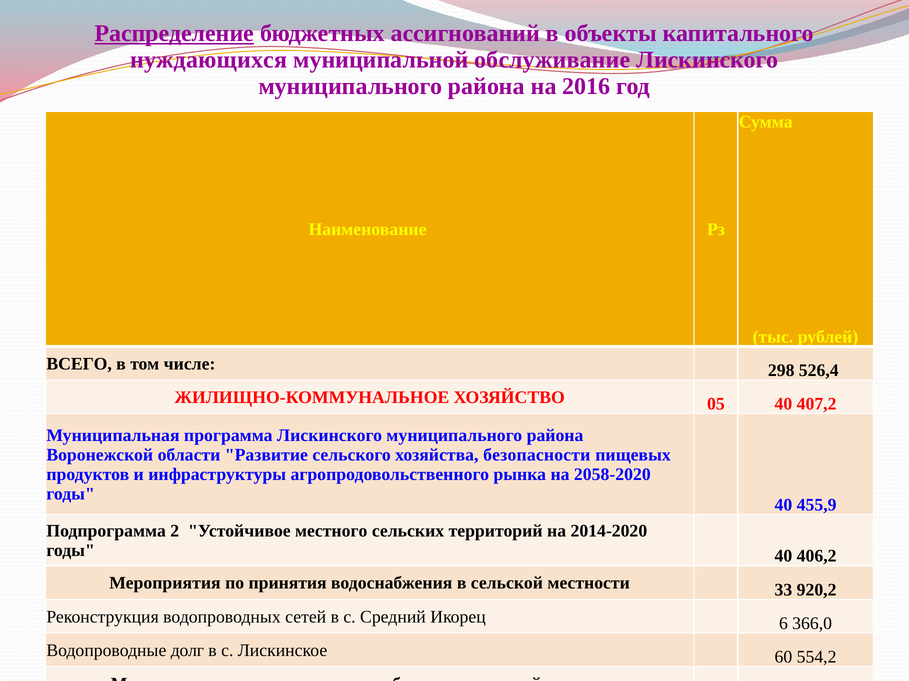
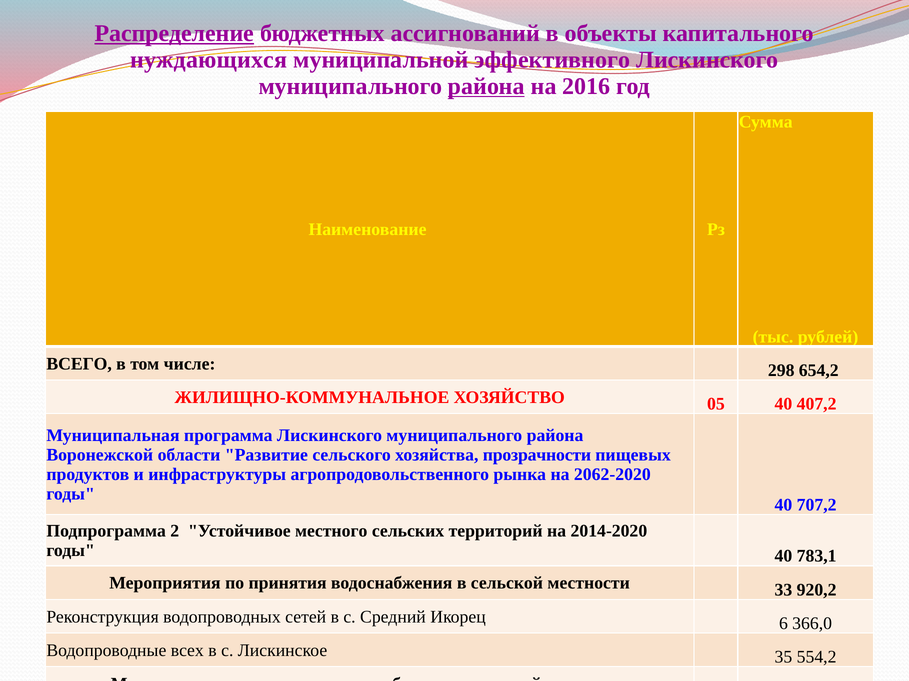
обслуживание: обслуживание -> эффективного (552, 60)
района underline: none -> present (486, 86)
526,4: 526,4 -> 654,2 (819, 371)
безопасности: безопасности -> прозрачности (537, 456)
2058-2020: 2058-2020 -> 2062-2020 (612, 475)
455,9: 455,9 -> 707,2 (817, 506)
406,2: 406,2 -> 783,1 (817, 557)
долг: долг -> всех (187, 651)
60: 60 -> 35 (783, 658)
